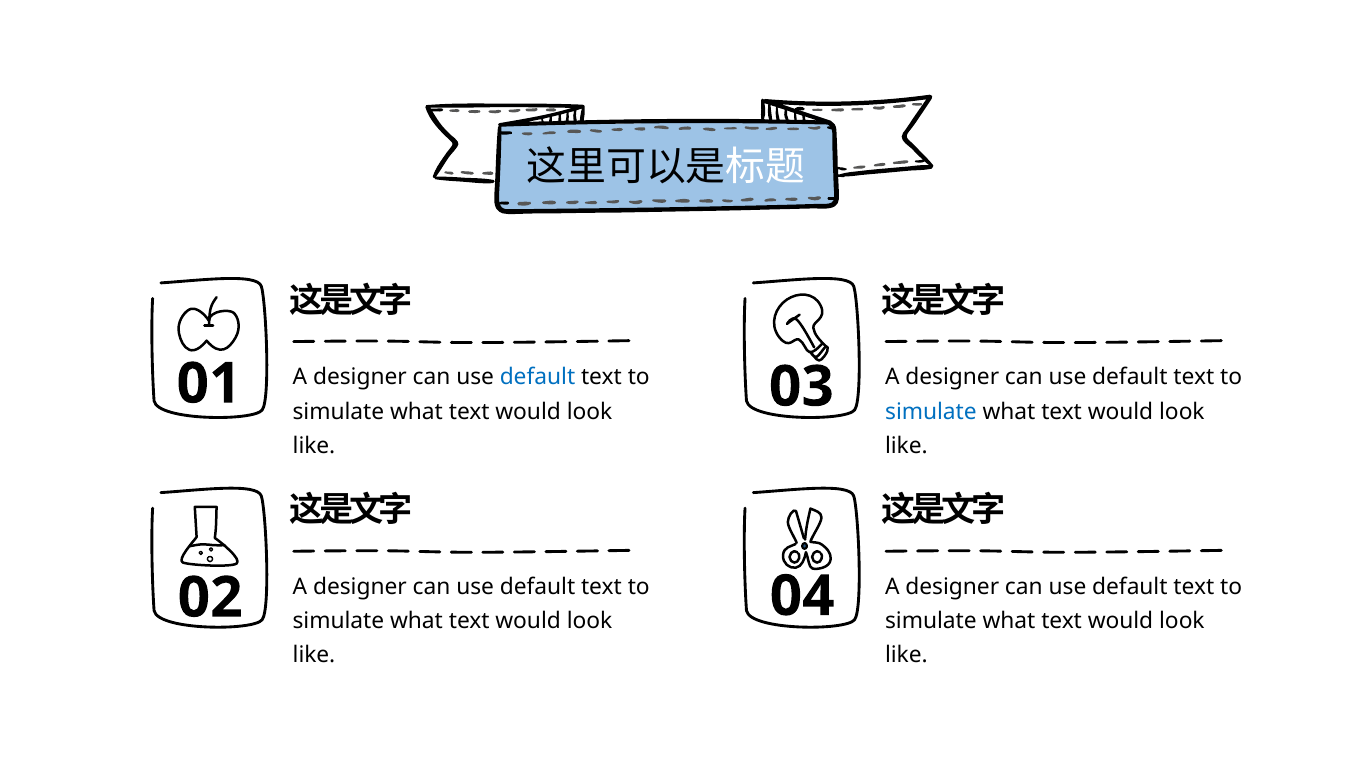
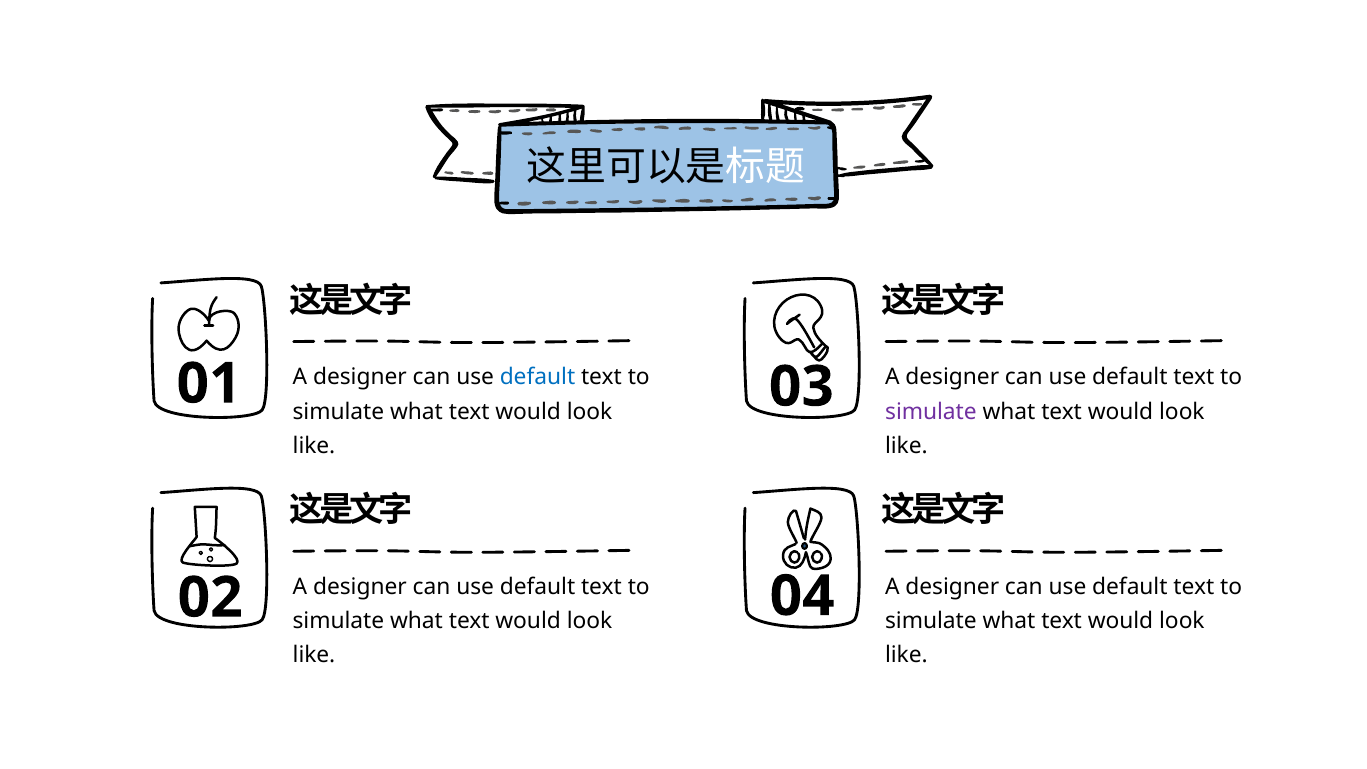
simulate colour: blue -> purple (931, 412)
